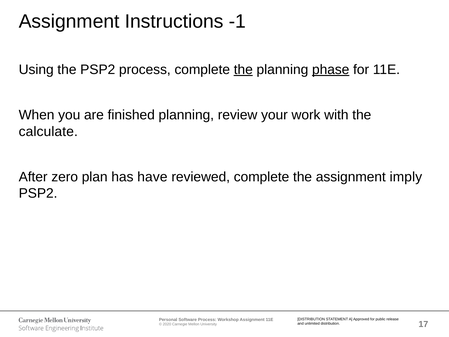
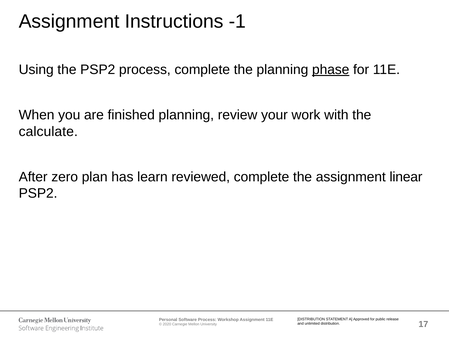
the underline: present -> none (243, 70)
have: have -> learn (152, 177)
imply: imply -> linear (406, 177)
